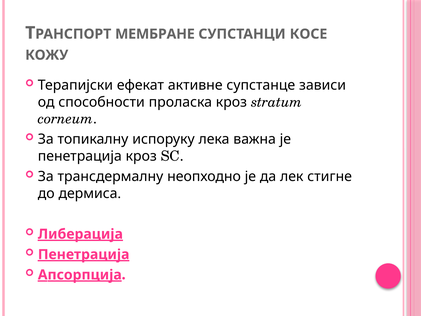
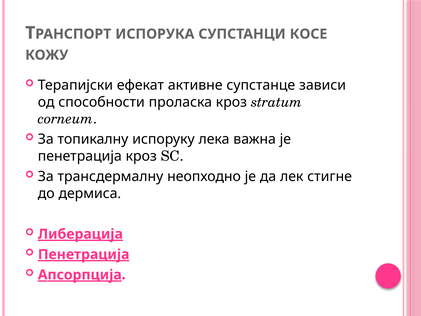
МЕМБРАНЕ: МЕМБРАНЕ -> ИСПОРУКА (155, 34)
